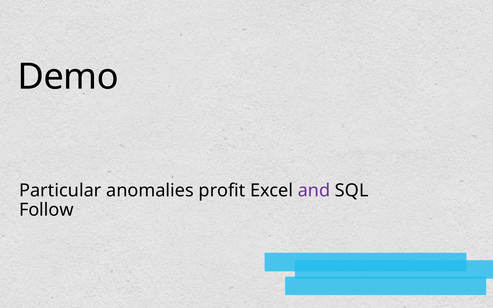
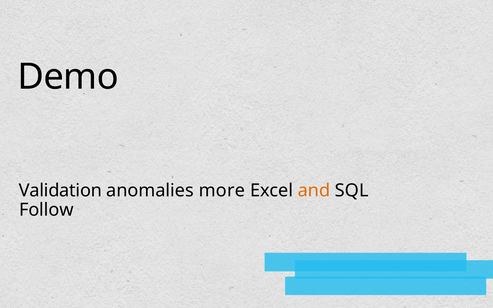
Particular: Particular -> Validation (60, 190)
profit: profit -> more (222, 190)
and colour: purple -> orange (314, 190)
